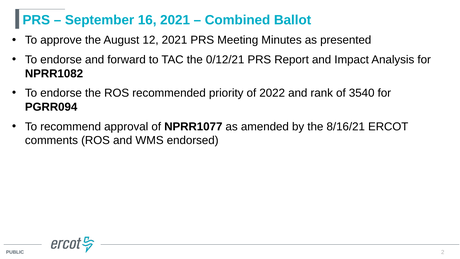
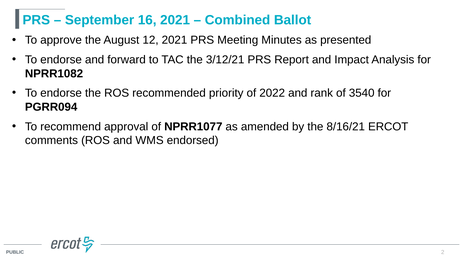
0/12/21: 0/12/21 -> 3/12/21 (225, 60)
